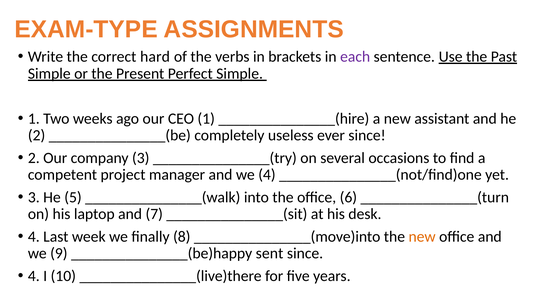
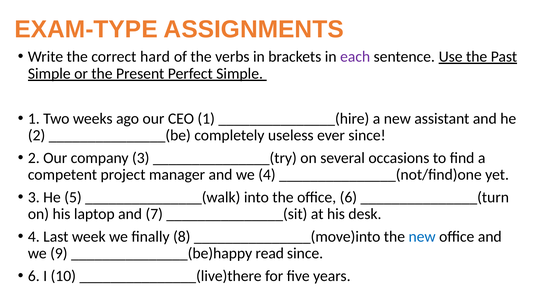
new colour: orange -> blue (422, 236)
sent: sent -> read (270, 253)
4: 4 -> 6 (34, 275)
